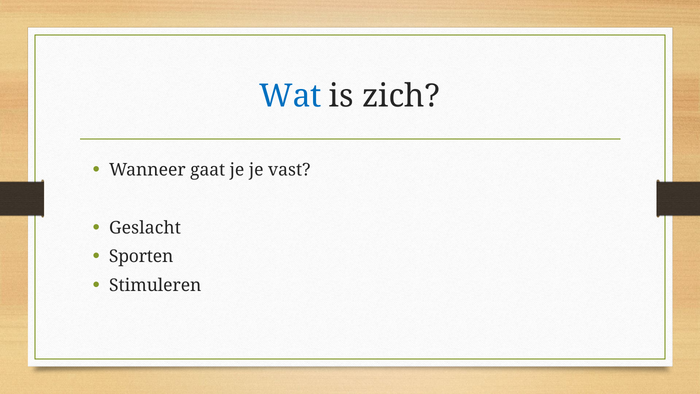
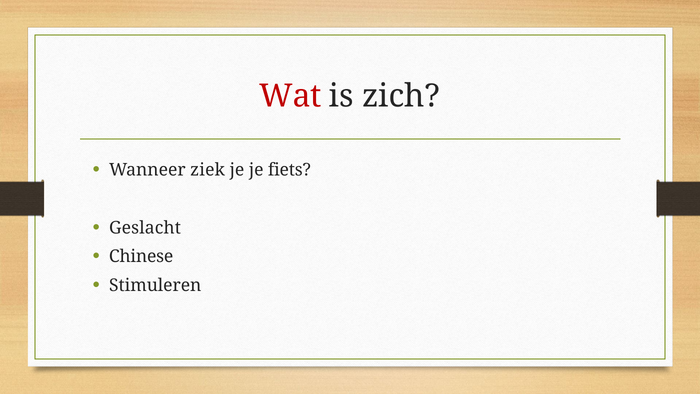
Wat colour: blue -> red (290, 96)
gaat: gaat -> ziek (208, 170)
vast: vast -> fiets (289, 170)
Sporten: Sporten -> Chinese (141, 257)
